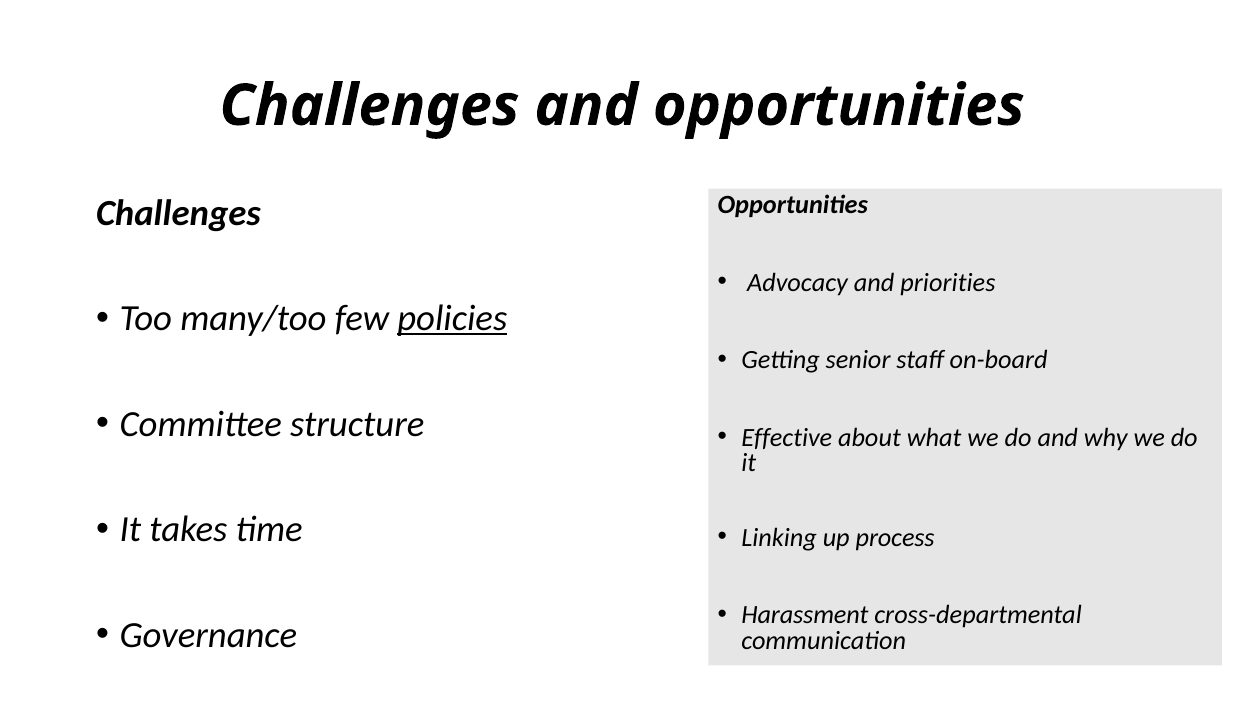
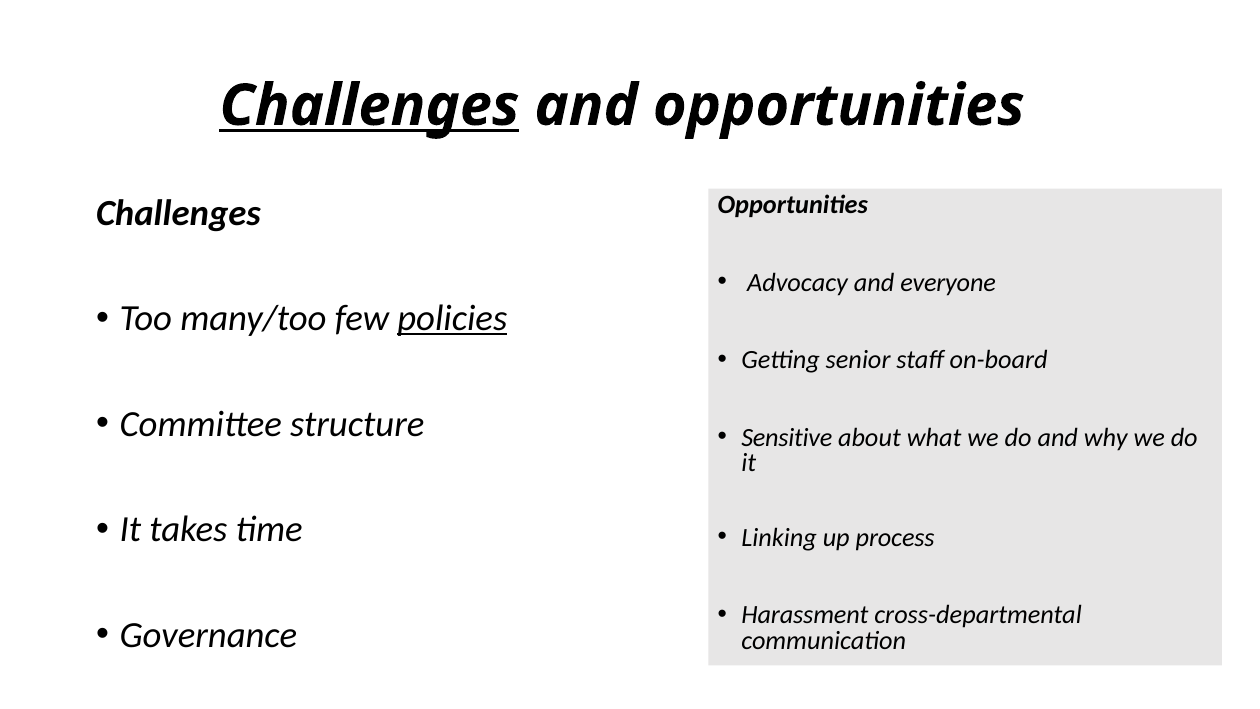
Challenges underline: none -> present (369, 106)
priorities: priorities -> everyone (948, 283)
Effective: Effective -> Sensitive (787, 437)
